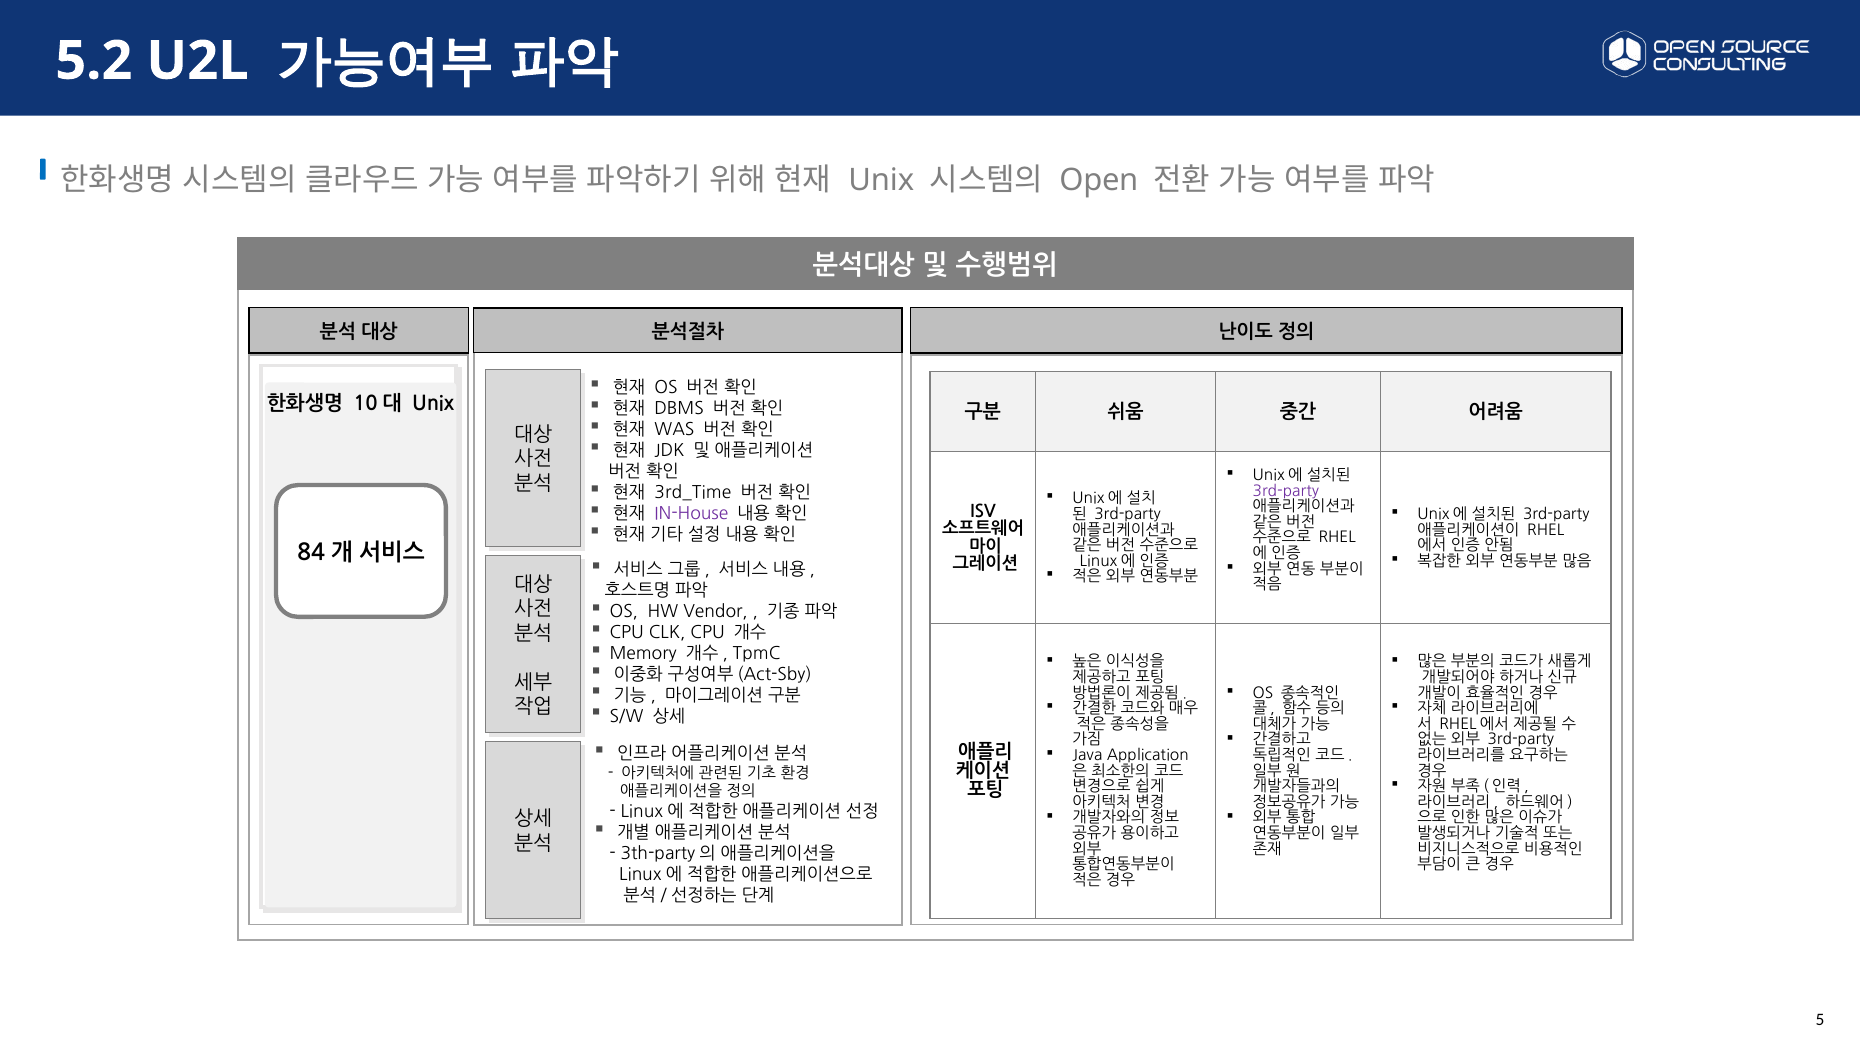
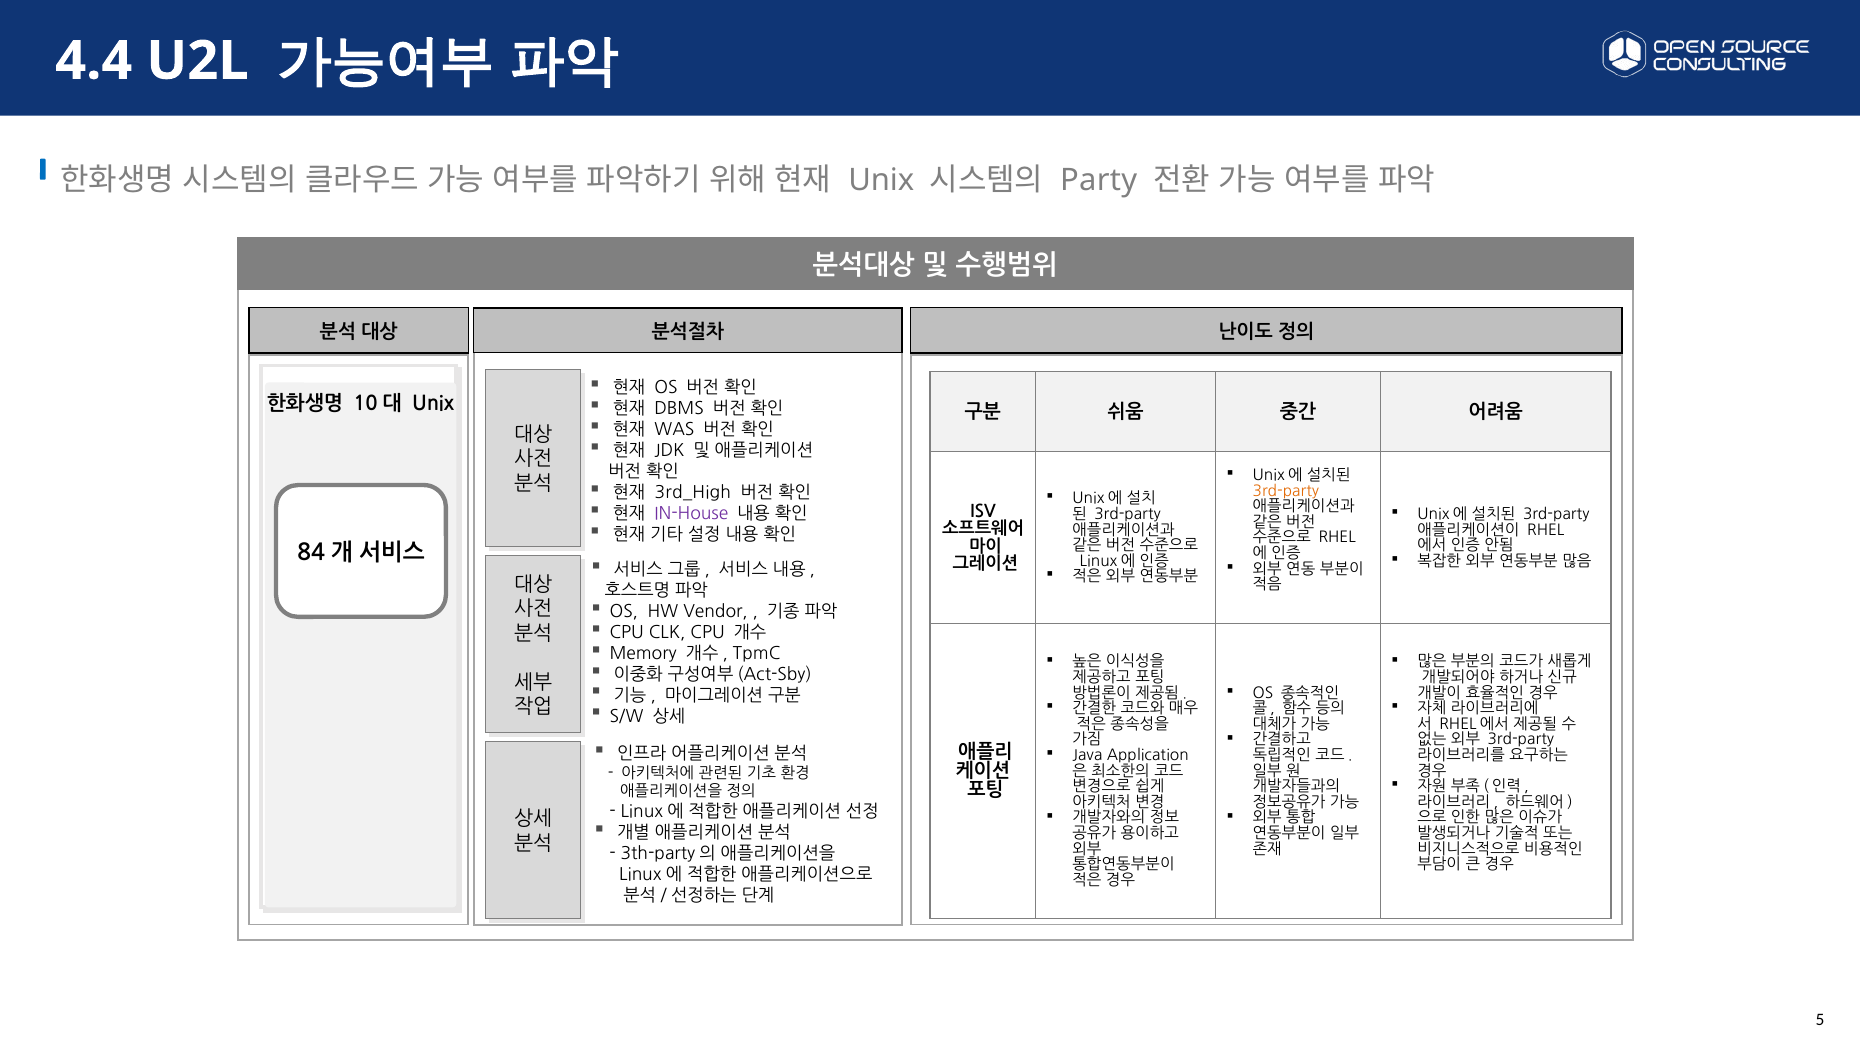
5.2: 5.2 -> 4.4 (94, 61)
Open: Open -> Party (1099, 181)
3rd_Time: 3rd_Time -> 3rd_High (693, 493)
3rd-party colour: purple -> orange (1286, 491)
